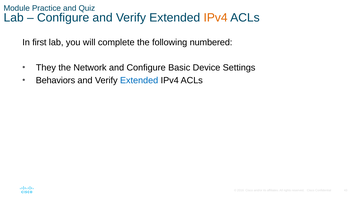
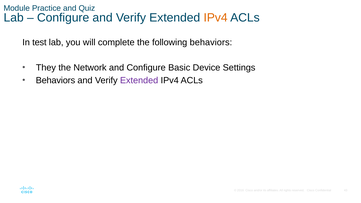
first: first -> test (39, 42)
following numbered: numbered -> behaviors (211, 42)
Extended colour: blue -> purple (139, 80)
